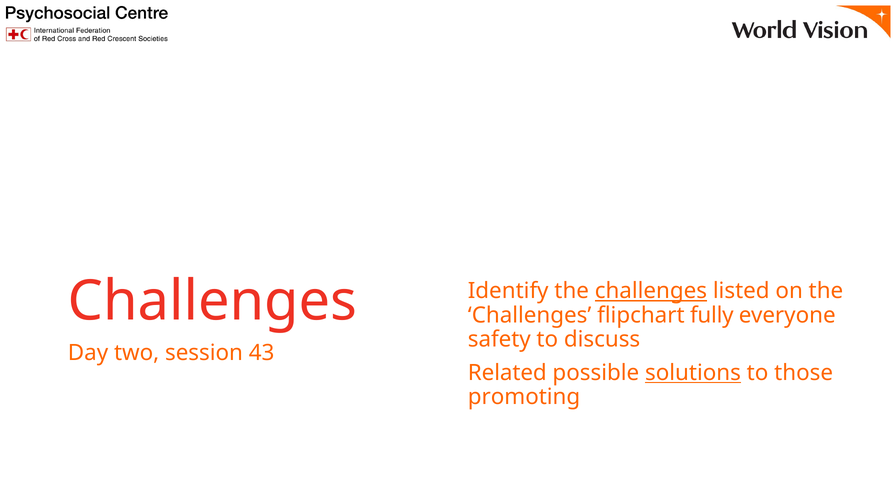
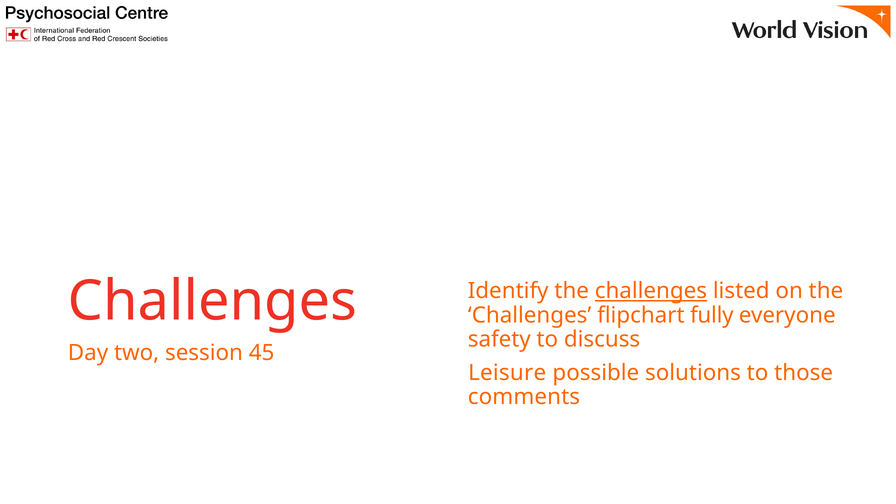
43: 43 -> 45 (262, 353)
Related: Related -> Leisure (507, 373)
solutions underline: present -> none (693, 373)
promoting: promoting -> comments (524, 397)
